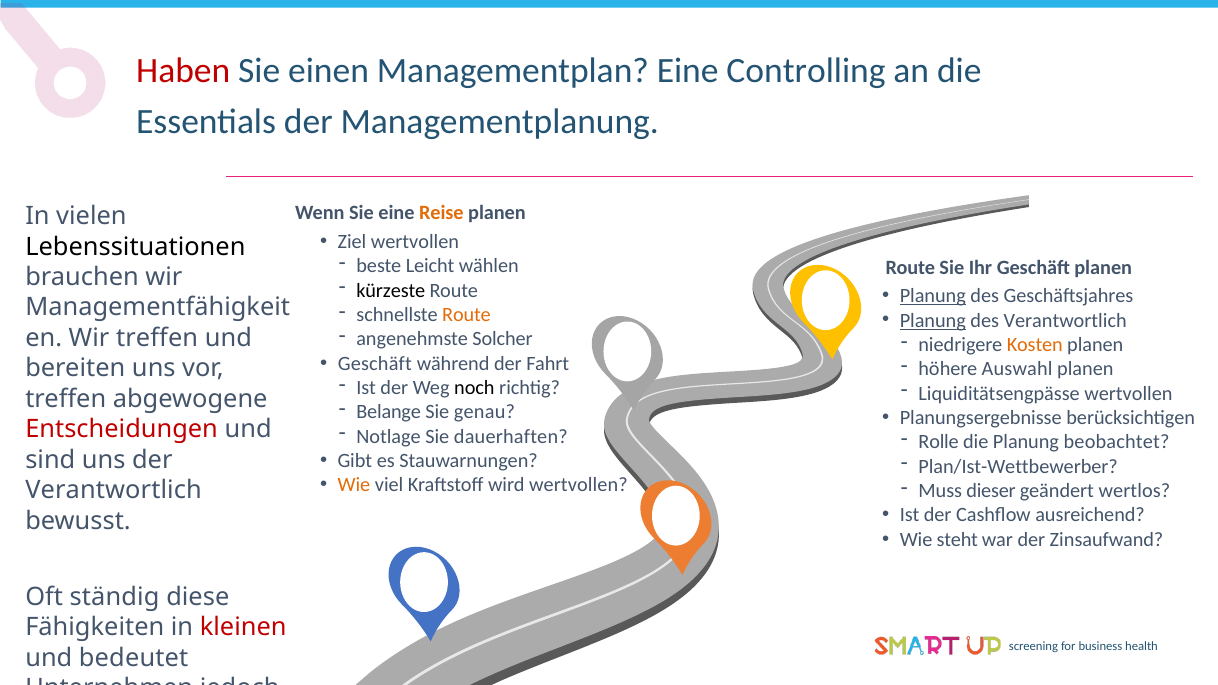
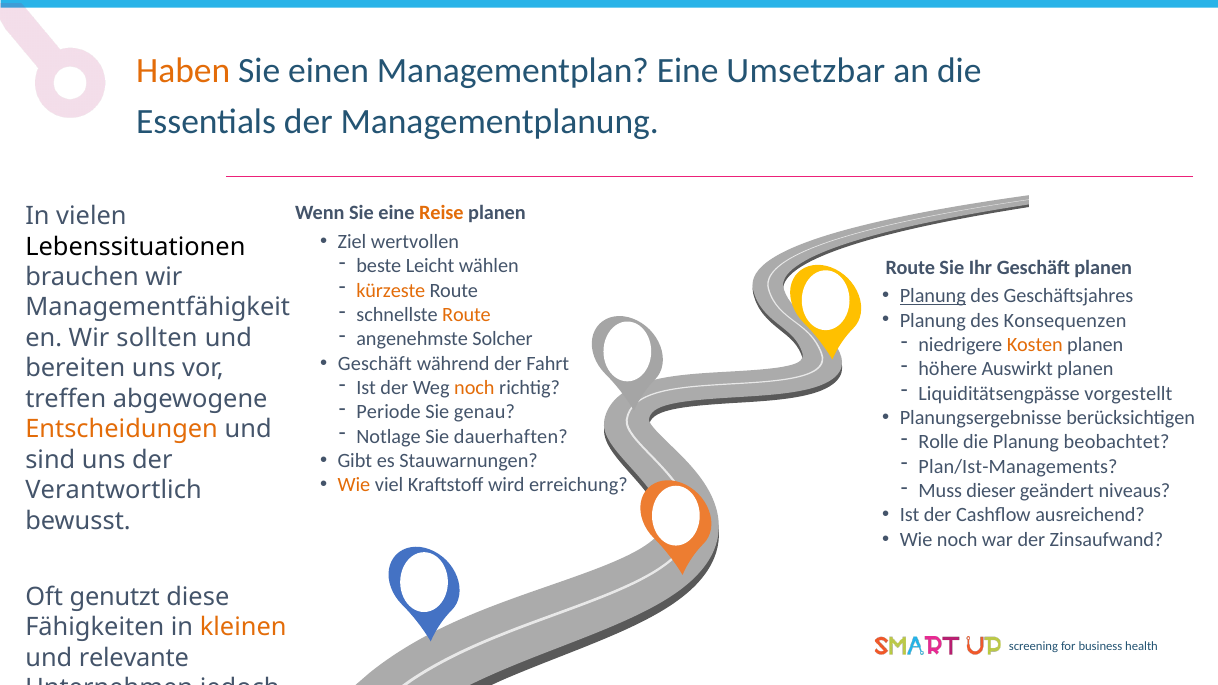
Haben colour: red -> orange (183, 70)
Controlling: Controlling -> Umsetzbar (806, 70)
kürzeste colour: black -> orange (391, 291)
Planung underline: present -> none (933, 321)
des Verantwortlich: Verantwortlich -> Konsequenzen (1065, 321)
Wir treffen: treffen -> sollten (157, 338)
Auswahl: Auswahl -> Auswirkt (1017, 369)
noch colour: black -> orange (474, 388)
Liquiditätsengpässe wertvollen: wertvollen -> vorgestellt (1128, 394)
Belange: Belange -> Periode (388, 412)
Entscheidungen colour: red -> orange (122, 430)
Plan/Ist-Wettbewerber: Plan/Ist-Wettbewerber -> Plan/Ist-Managements (1018, 467)
wird wertvollen: wertvollen -> erreichung (578, 485)
wertlos: wertlos -> niveaus (1135, 491)
Wie steht: steht -> noch (957, 540)
ständig: ständig -> genutzt (115, 597)
kleinen colour: red -> orange (243, 628)
bedeutet: bedeutet -> relevante (134, 658)
